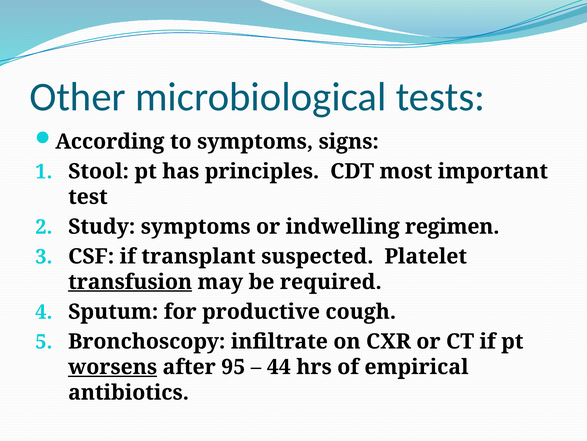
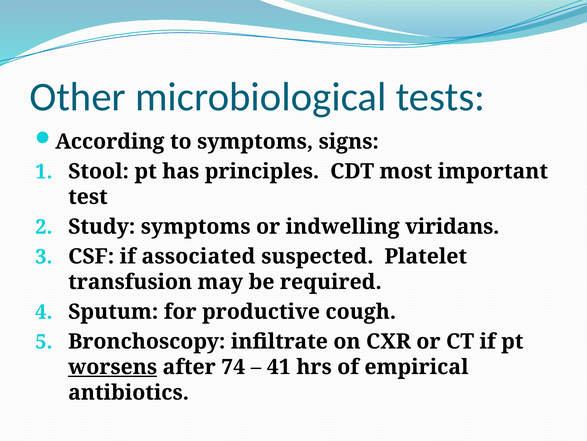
regimen: regimen -> viridans (452, 226)
transplant: transplant -> associated (198, 256)
transfusion underline: present -> none (130, 282)
95: 95 -> 74 (233, 366)
44: 44 -> 41 (279, 366)
